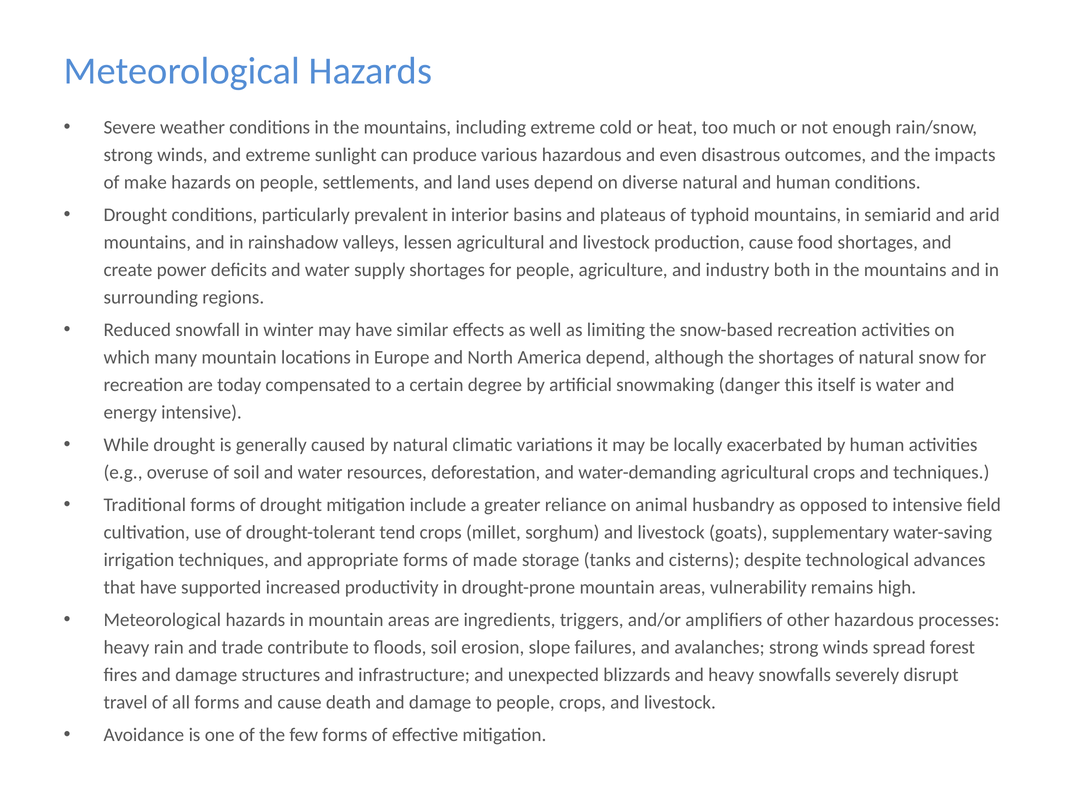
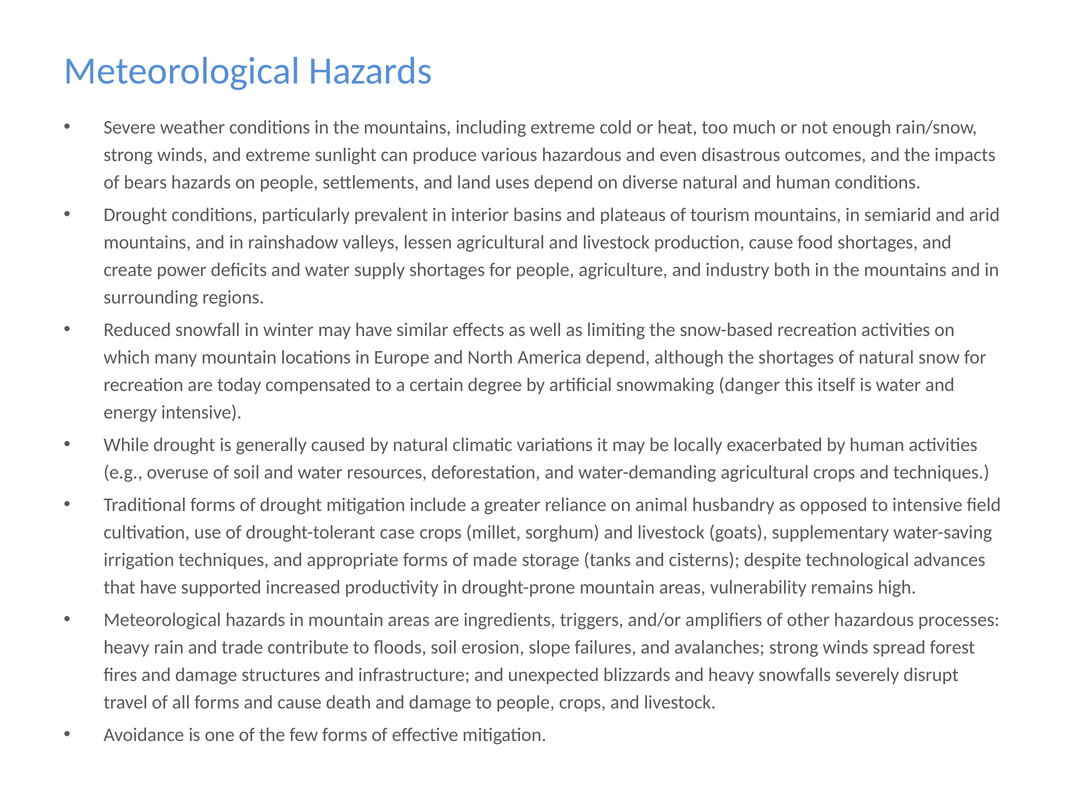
make: make -> bears (145, 182)
typhoid: typhoid -> tourism (720, 215)
tend: tend -> case (397, 532)
